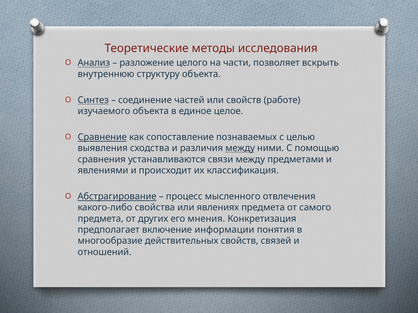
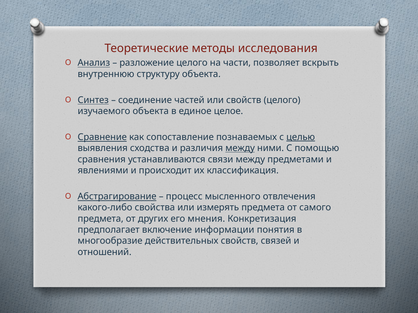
свойств работе: работе -> целого (282, 100)
целью underline: none -> present (301, 137)
явлениях: явлениях -> измерять (218, 208)
